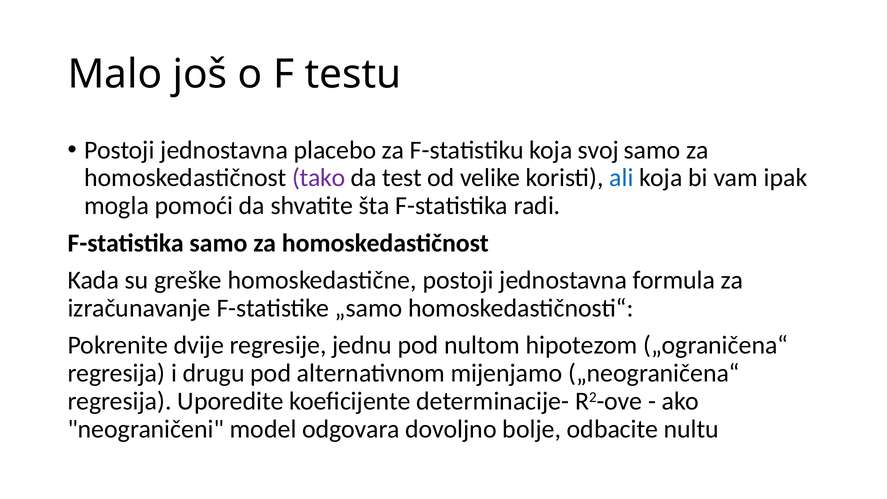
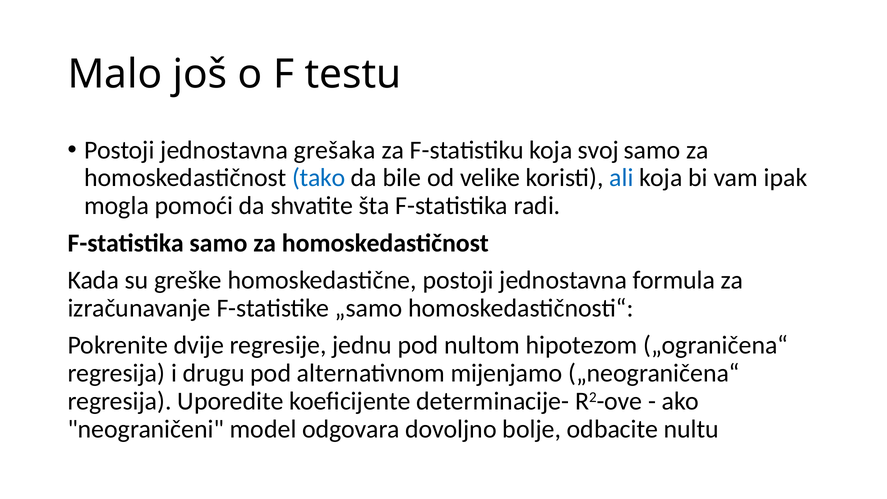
placebo: placebo -> grešaka (335, 150)
tako colour: purple -> blue (319, 178)
test: test -> bile (402, 178)
